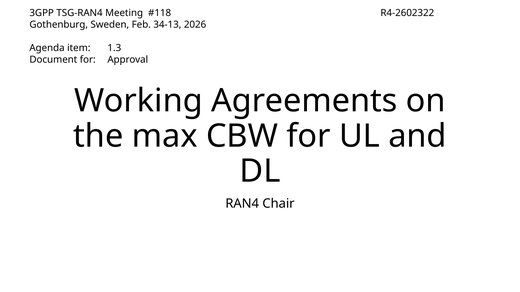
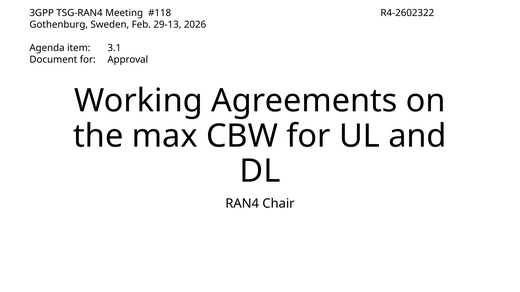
34-13: 34-13 -> 29-13 (167, 25)
1.3: 1.3 -> 3.1 (114, 48)
